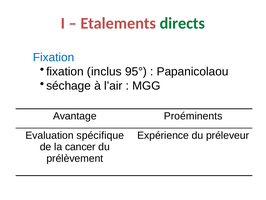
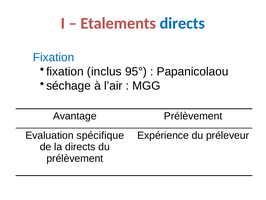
directs colour: green -> blue (182, 23)
Avantage Proéminents: Proéminents -> Prélèvement (193, 116)
la cancer: cancer -> directs (80, 147)
